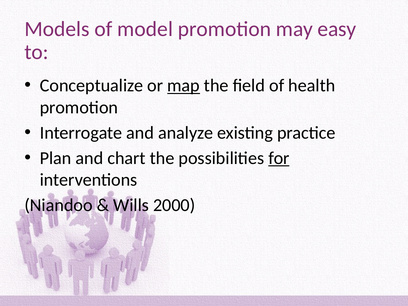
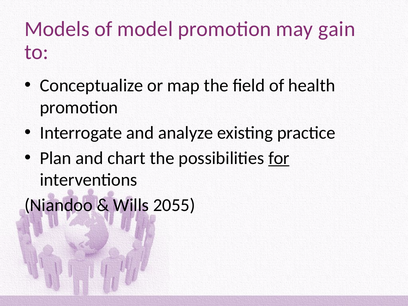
easy: easy -> gain (337, 29)
map underline: present -> none (184, 86)
2000: 2000 -> 2055 (174, 205)
